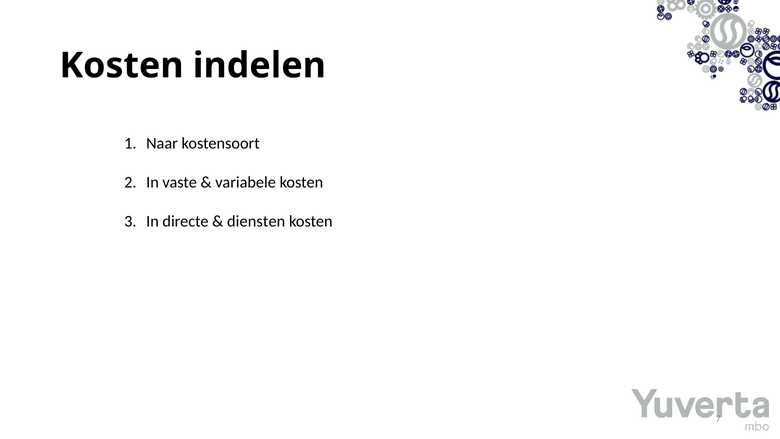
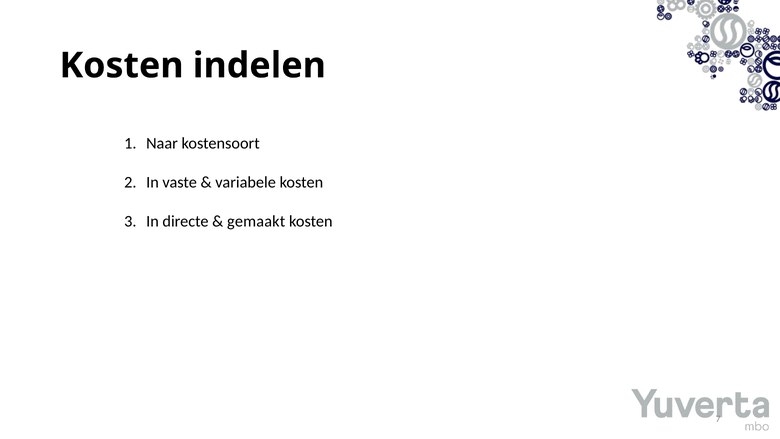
diensten: diensten -> gemaakt (256, 221)
